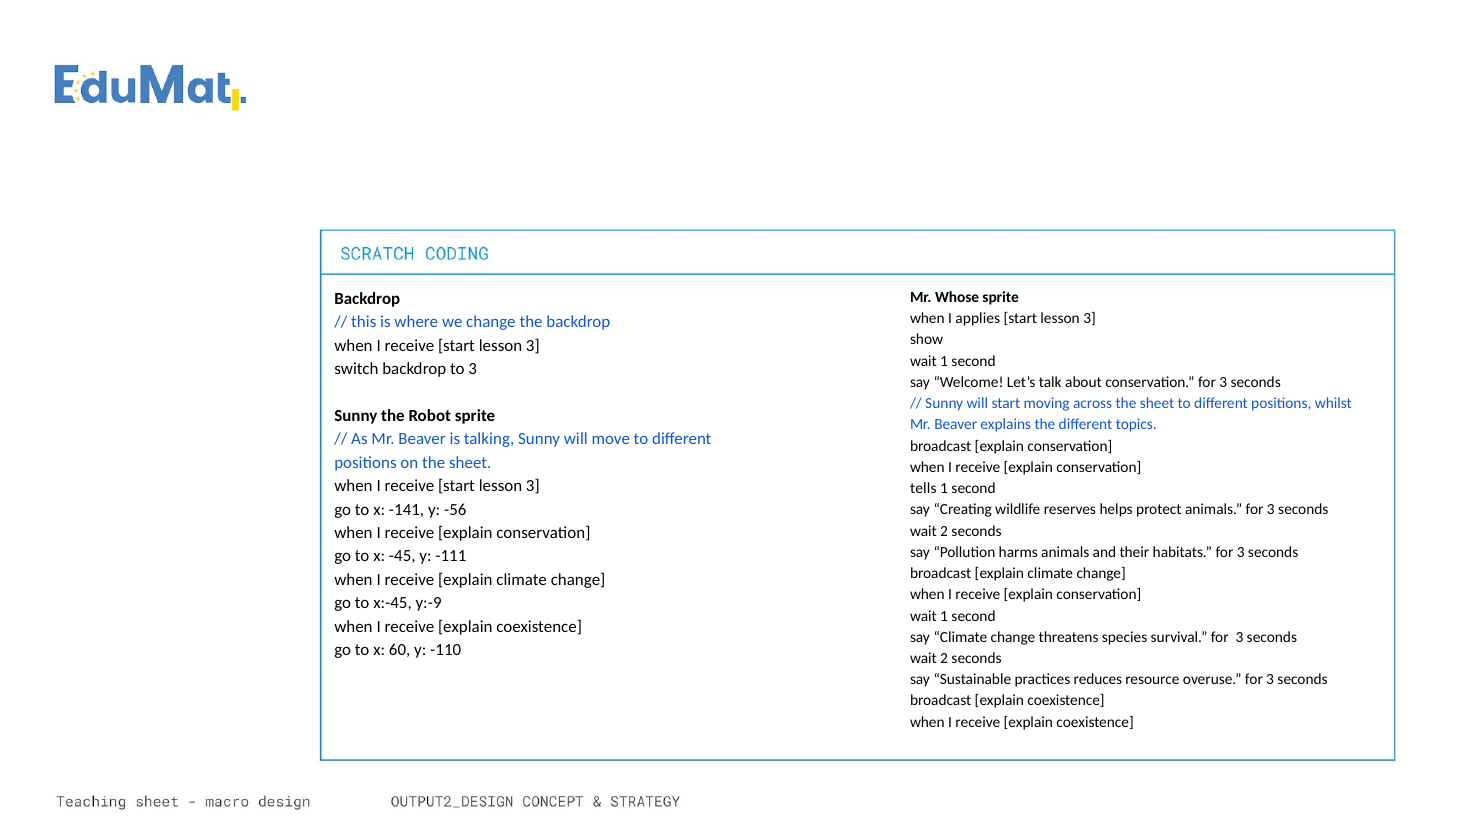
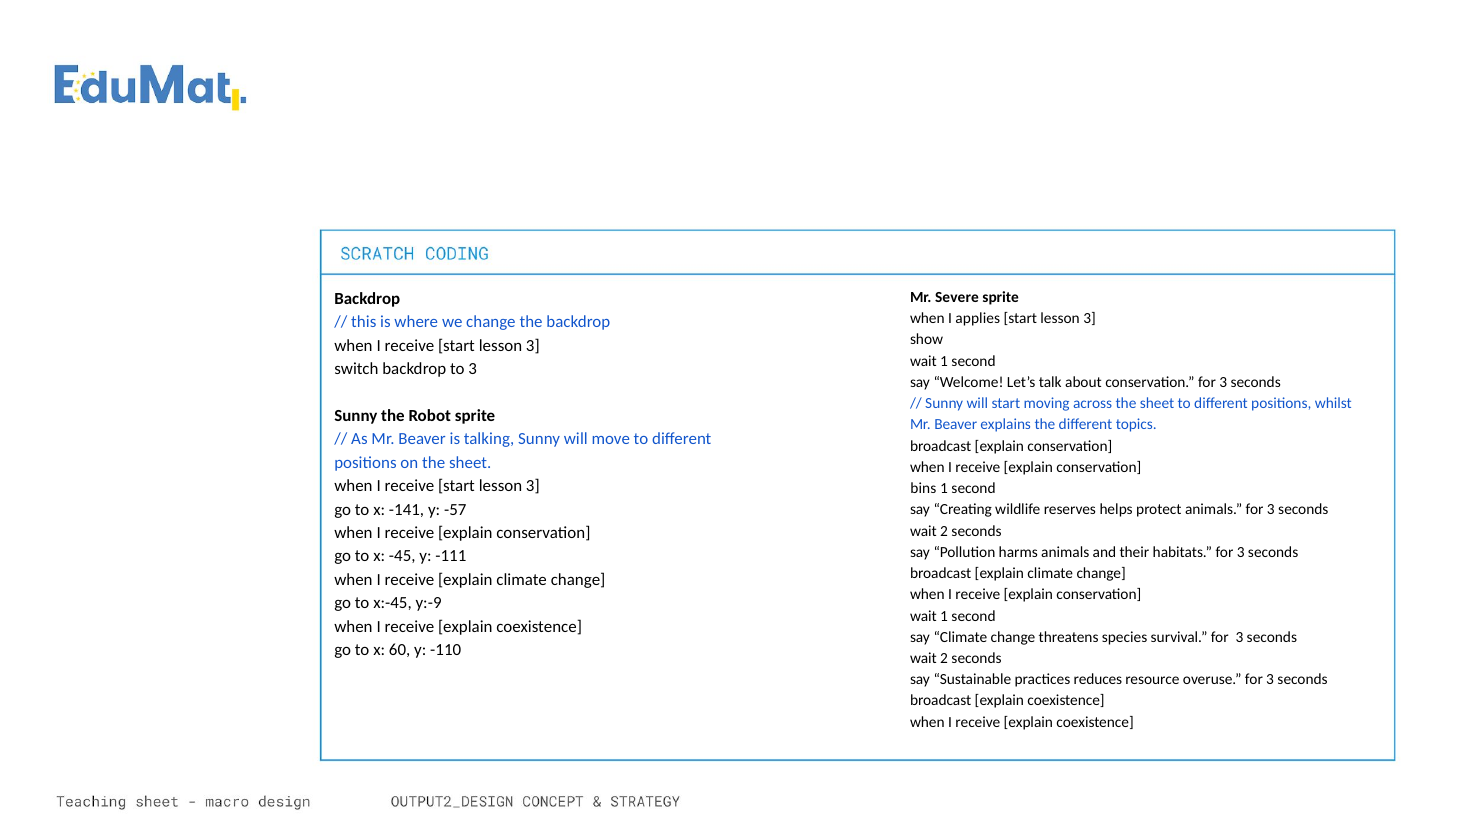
Whose: Whose -> Severe (957, 297)
tells: tells -> bins (923, 489)
-56: -56 -> -57 (455, 510)
